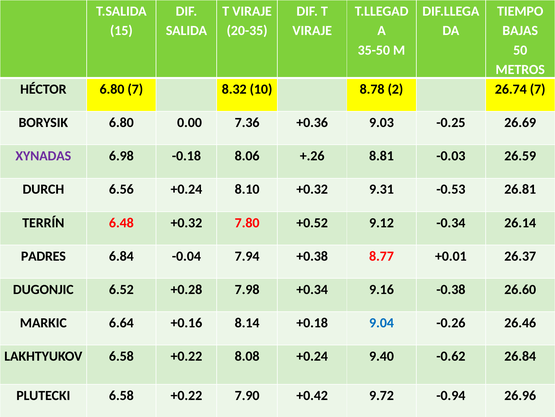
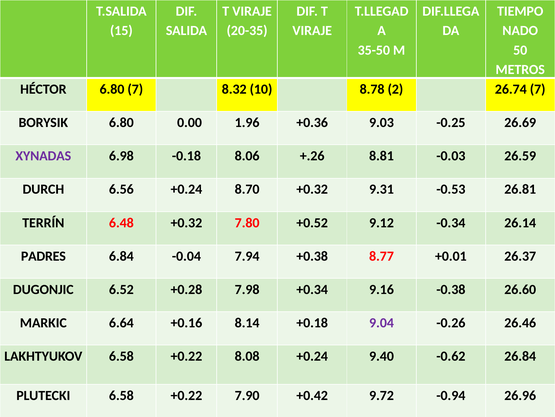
BAJAS: BAJAS -> NADO (520, 31)
7.36: 7.36 -> 1.96 (247, 122)
8.10: 8.10 -> 8.70 (247, 189)
9.04 colour: blue -> purple (381, 322)
